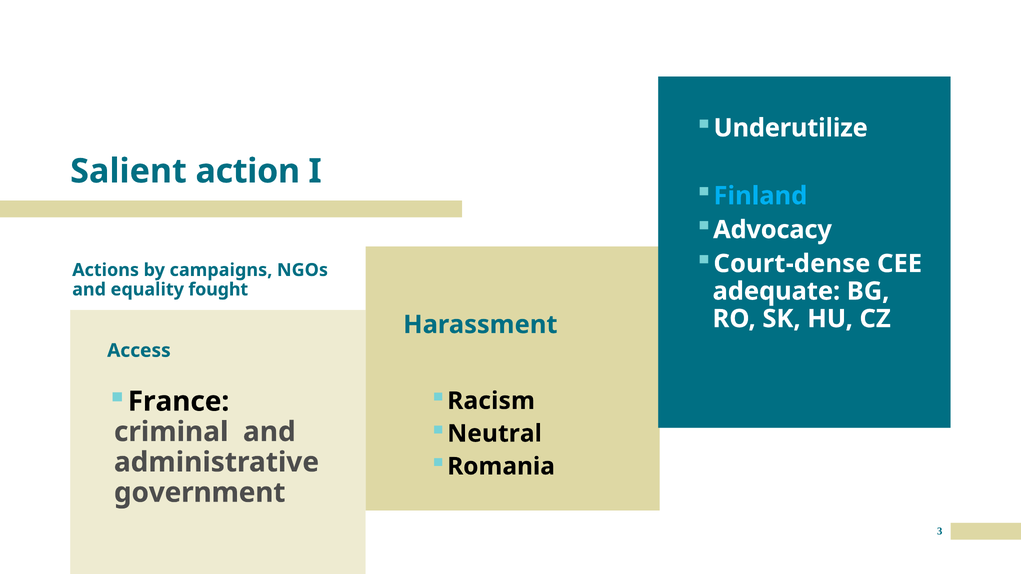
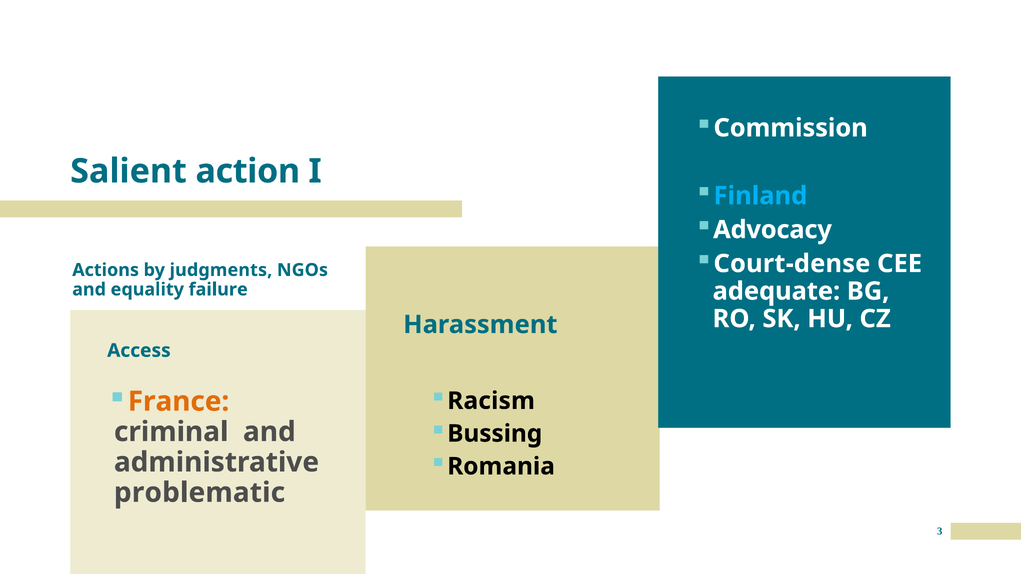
Underutilize: Underutilize -> Commission (791, 128)
campaigns: campaigns -> judgments (221, 270)
fought: fought -> failure (218, 290)
France colour: black -> orange (179, 402)
Neutral: Neutral -> Bussing (495, 434)
government: government -> problematic (200, 493)
